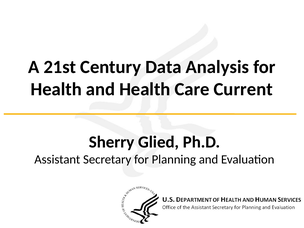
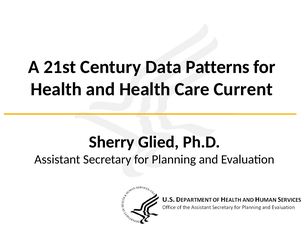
Analysis: Analysis -> Patterns (218, 67)
